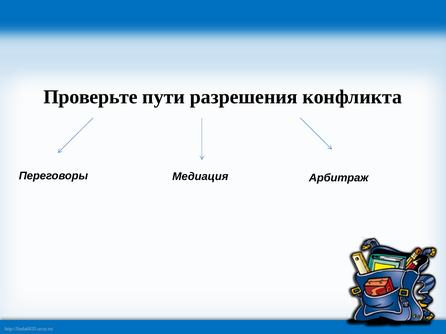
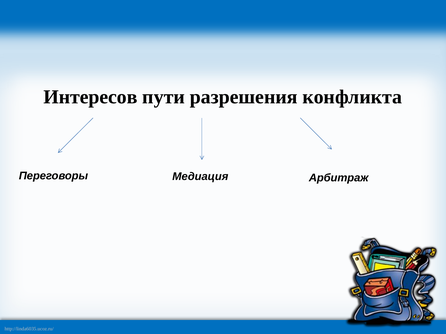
Проверьте: Проверьте -> Интересов (90, 97)
